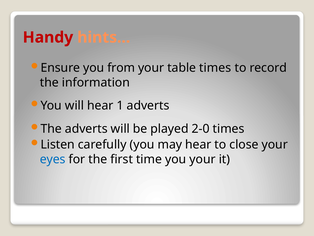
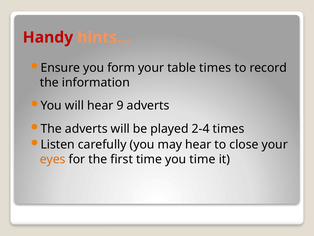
from: from -> form (121, 68)
1: 1 -> 9 (120, 105)
2-0: 2-0 -> 2-4 (201, 129)
eyes colour: blue -> orange (53, 159)
you your: your -> time (202, 159)
